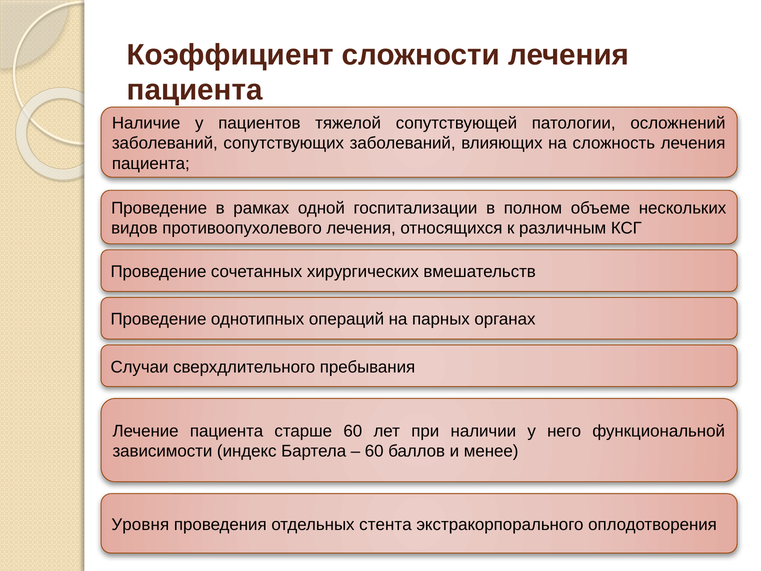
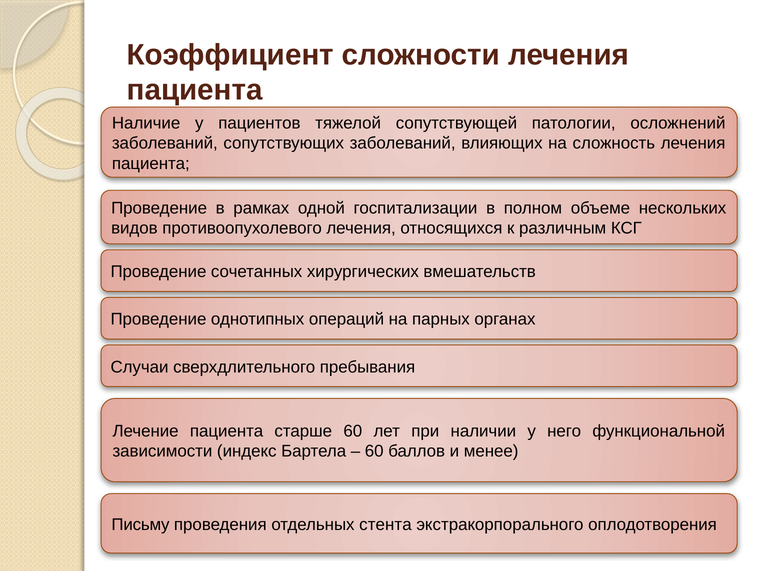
Уровня: Уровня -> Письму (140, 524)
